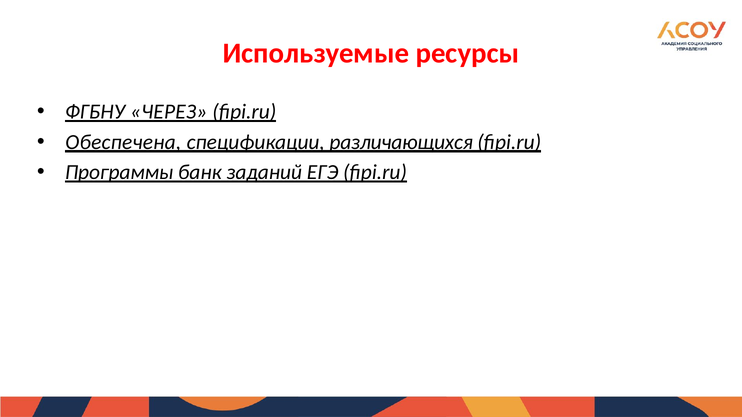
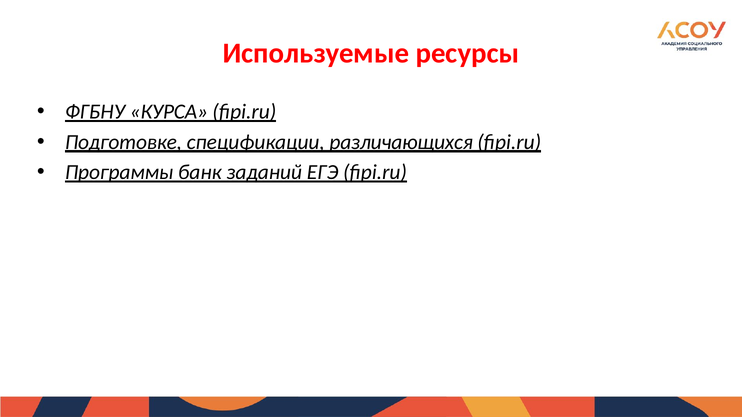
ЧЕРЕЗ: ЧЕРЕЗ -> КУРСА (169, 112)
Обеспечена: Обеспечена -> Подготовке (123, 142)
